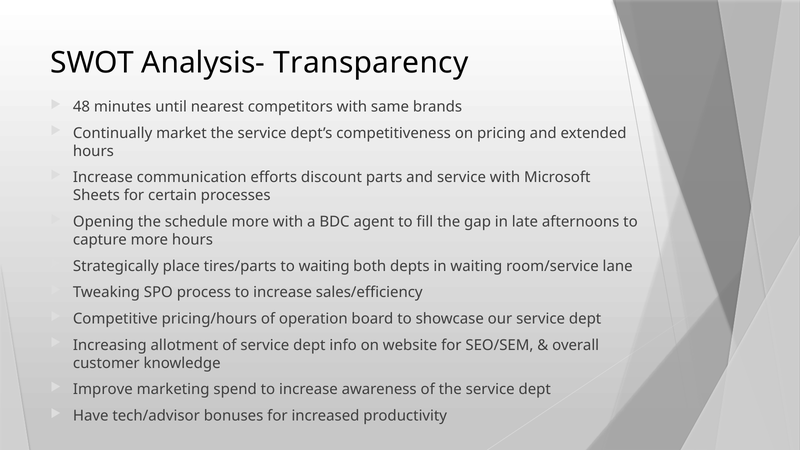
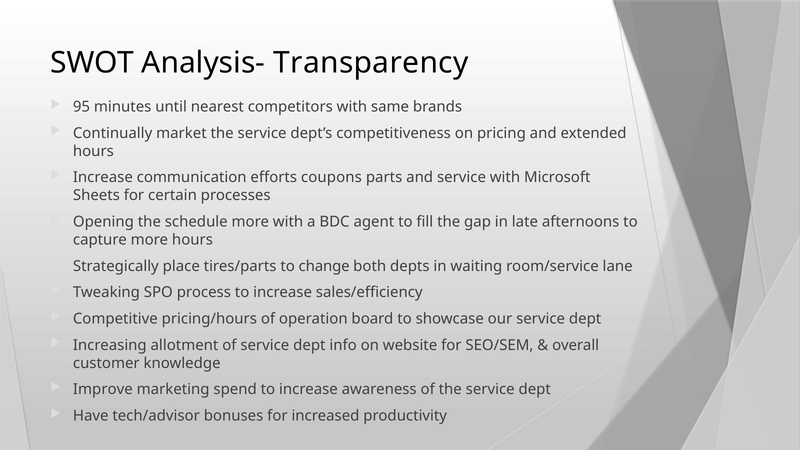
48: 48 -> 95 (82, 107)
discount: discount -> coupons (331, 178)
to waiting: waiting -> change (324, 266)
